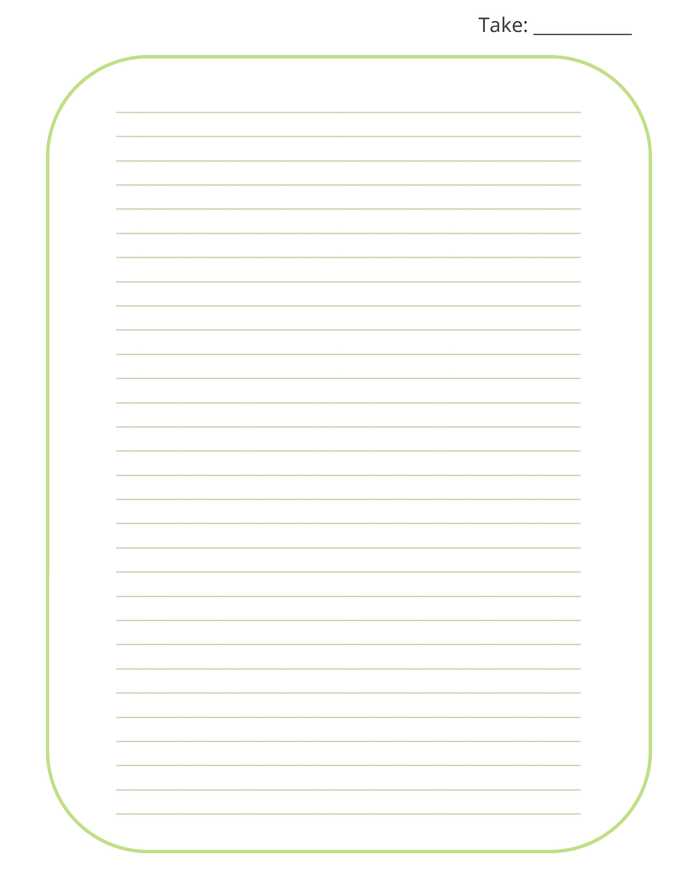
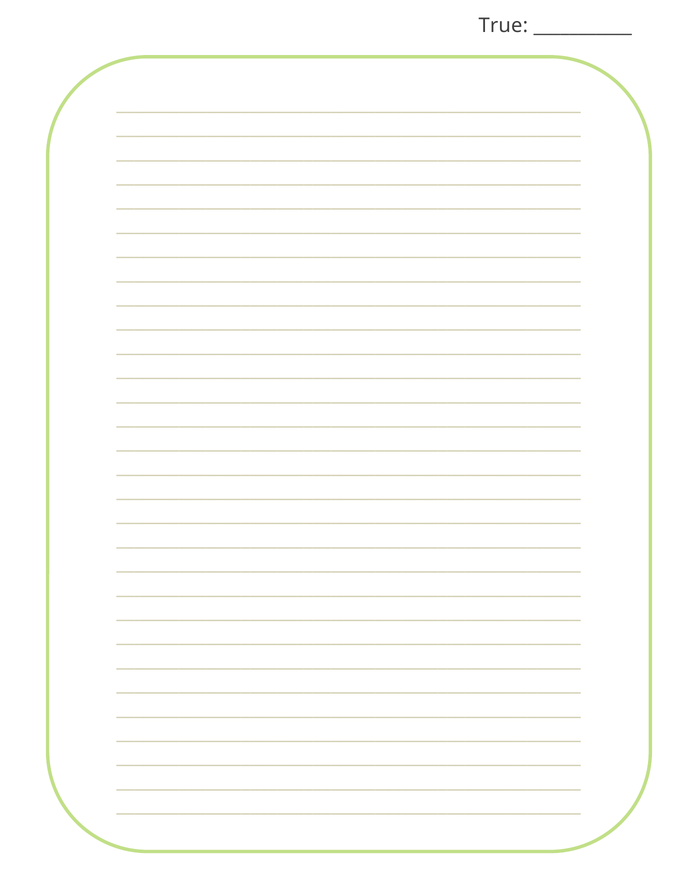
Take: Take -> True (503, 25)
